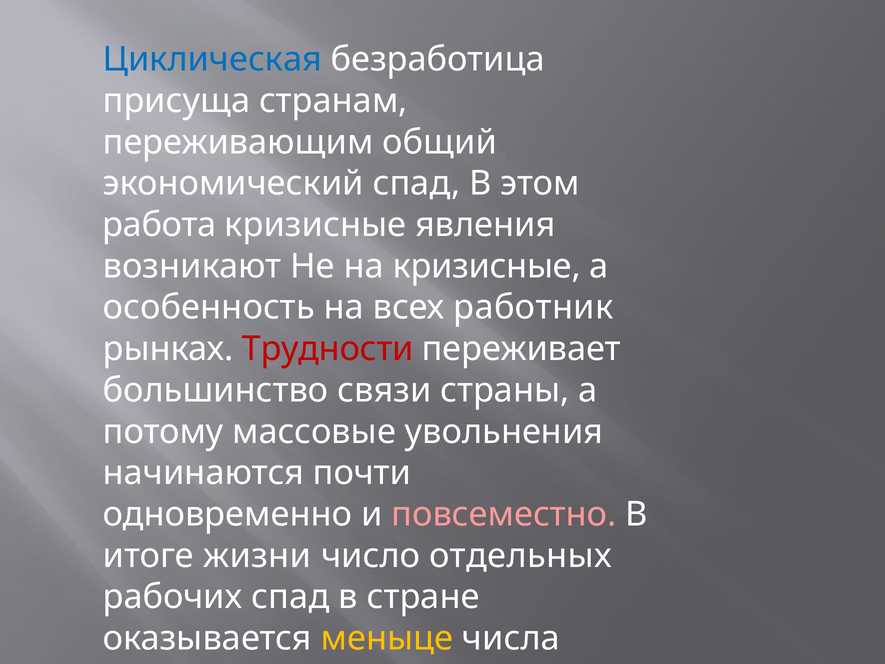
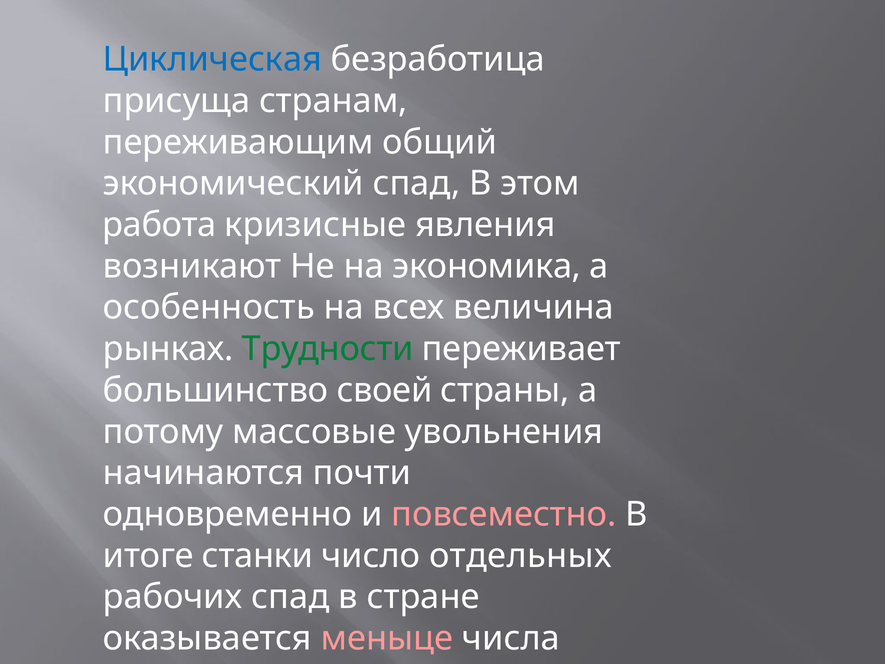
на кризисные: кризисные -> экономика (487, 266)
работник: работник -> величина (534, 308)
Трудности colour: red -> green (328, 349)
связи: связи -> своей (384, 390)
жизни: жизни -> станки (258, 555)
меныце colour: yellow -> pink (387, 638)
